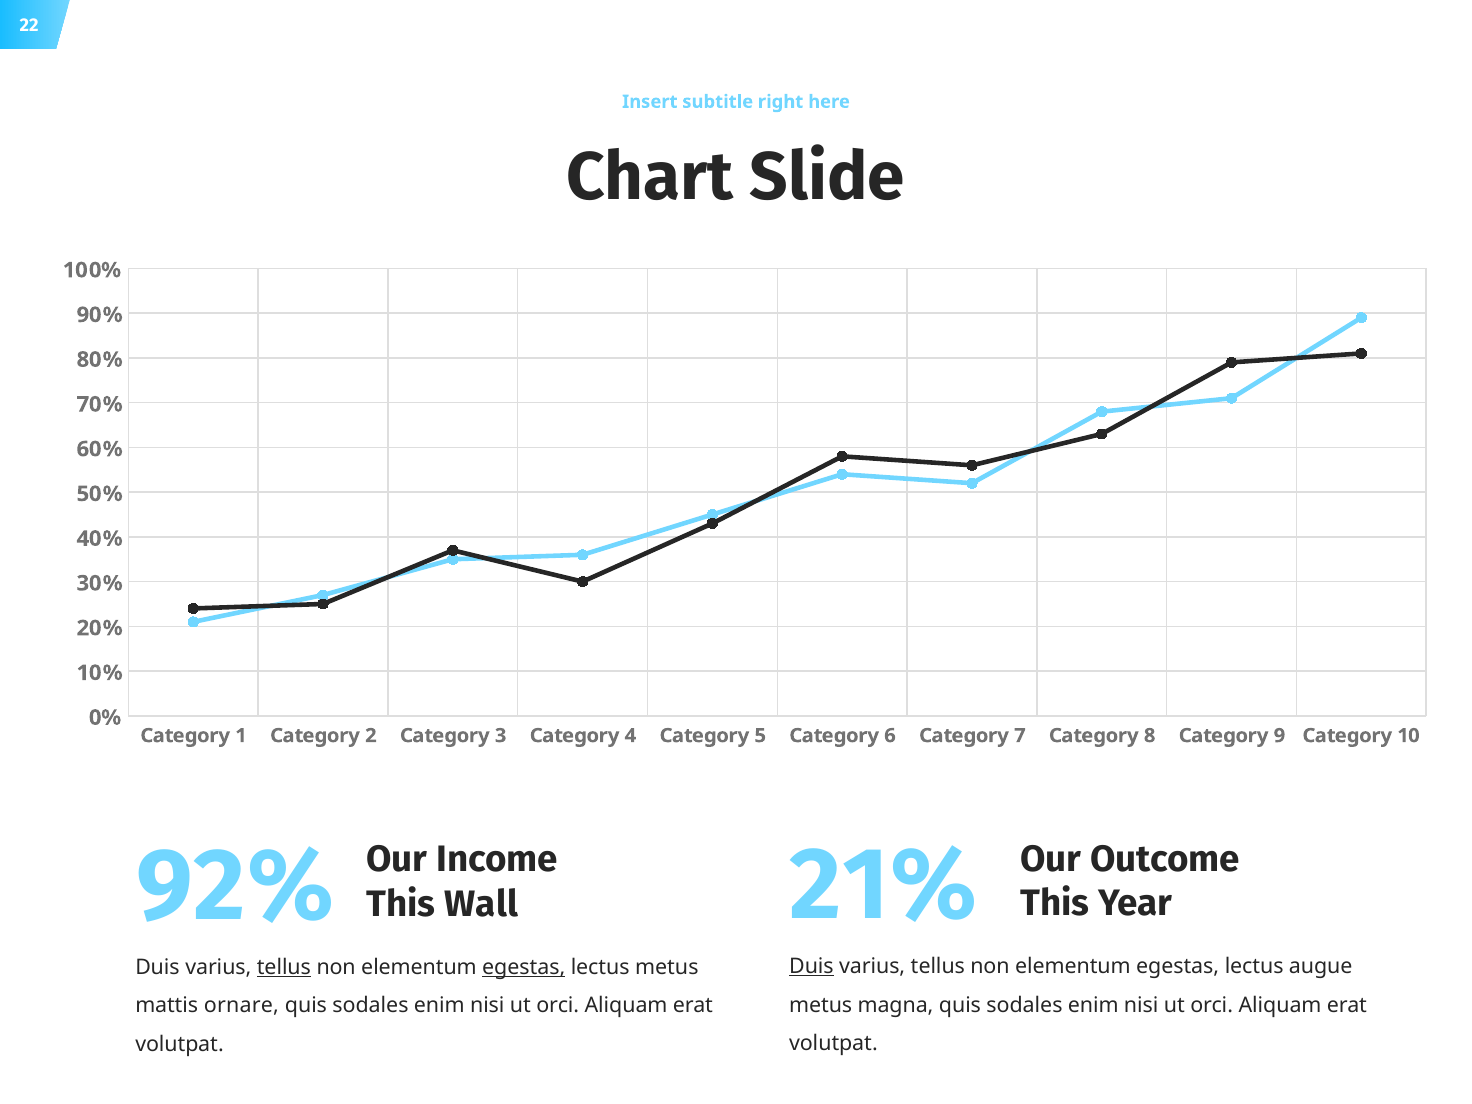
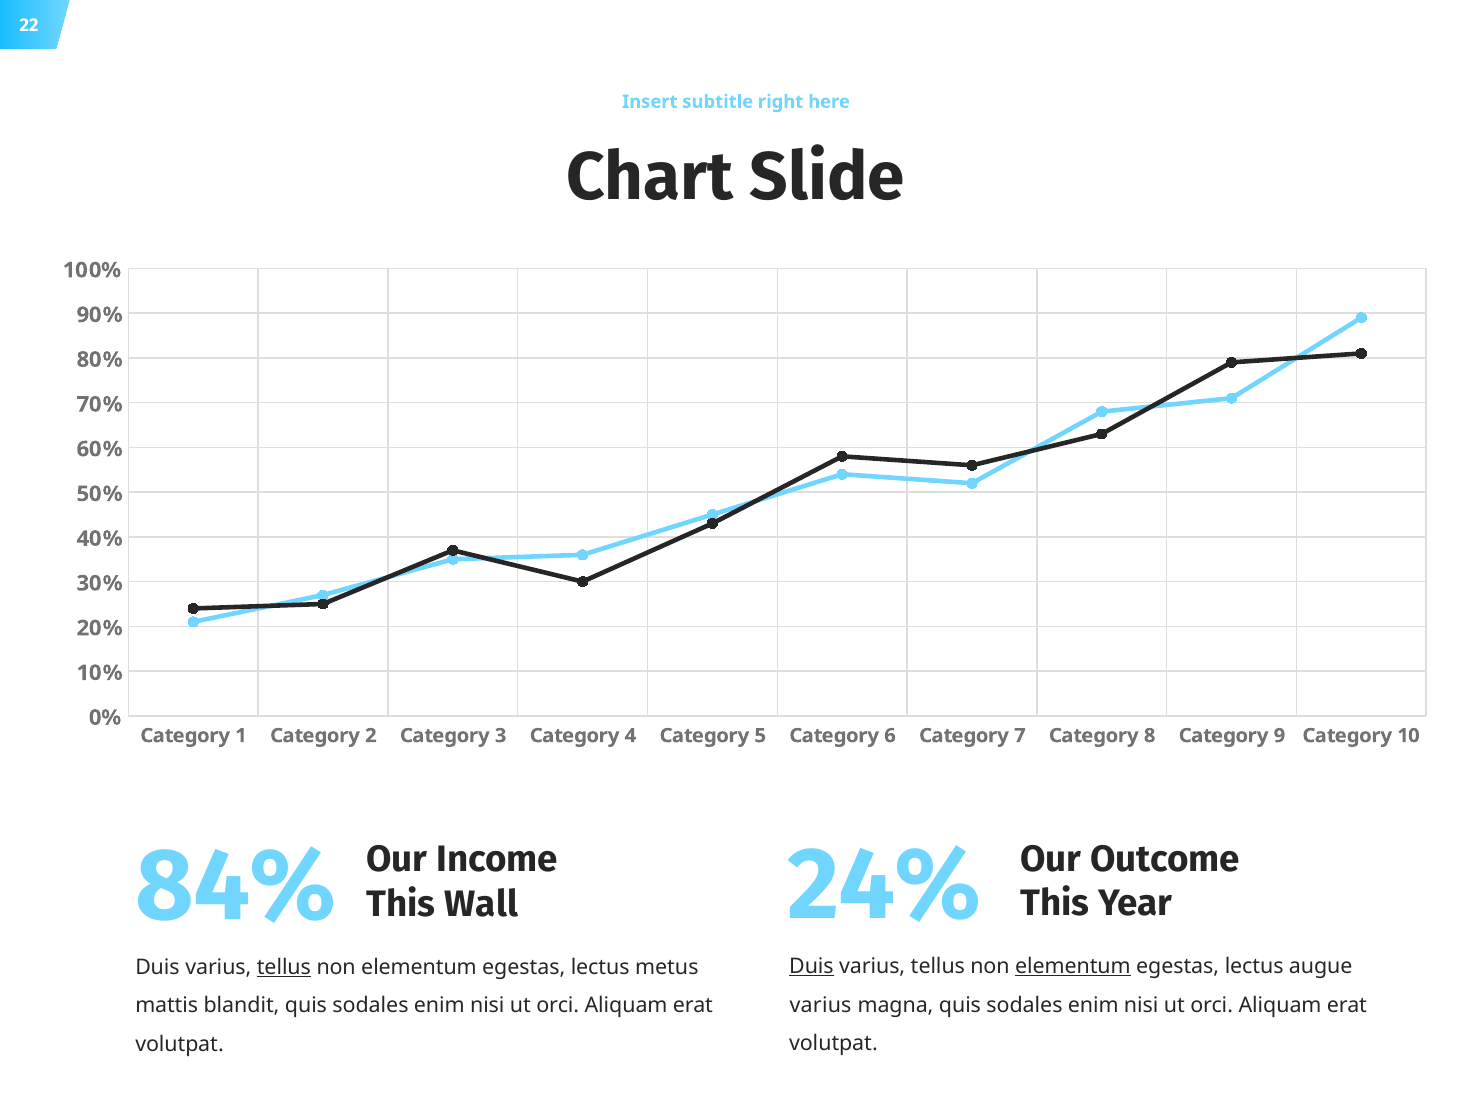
21%: 21% -> 24% (884, 886)
92%: 92% -> 84% (236, 886)
elementum underline: none -> present (1073, 967)
egestas underline: present -> none (524, 967)
metus: metus -> varius (821, 1005)
ornare: ornare -> blandit (242, 1006)
